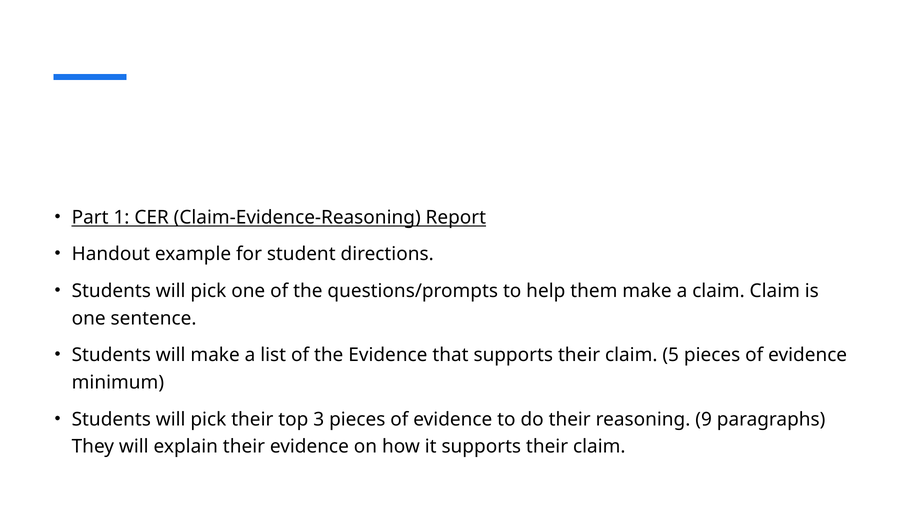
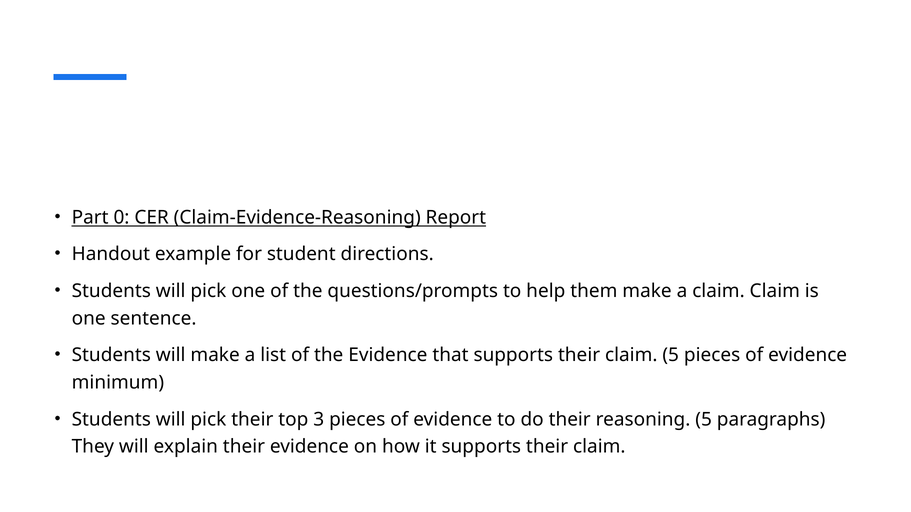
1: 1 -> 0 (121, 217)
reasoning 9: 9 -> 5 (704, 420)
